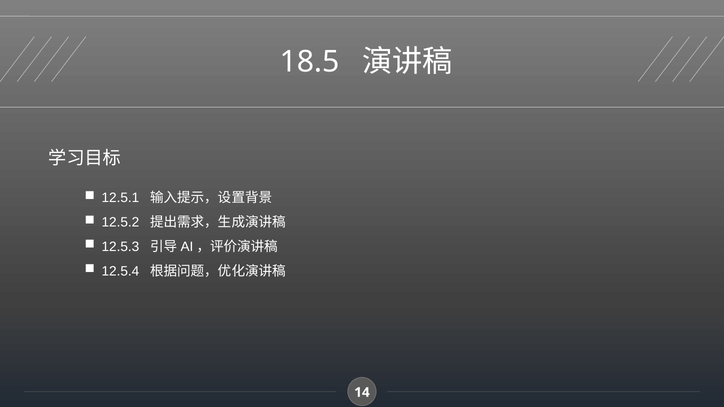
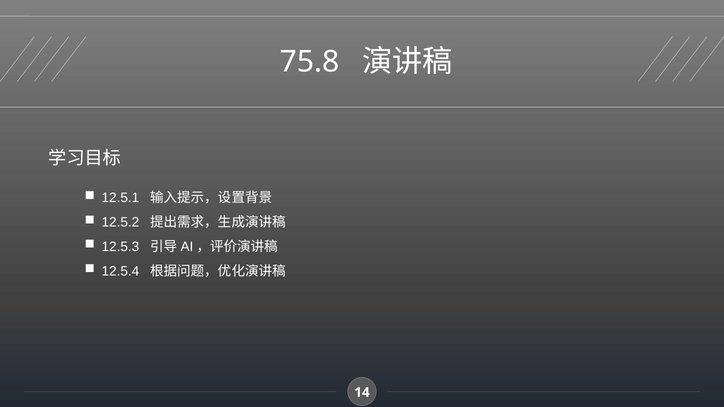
18.5: 18.5 -> 75.8 (309, 62)
